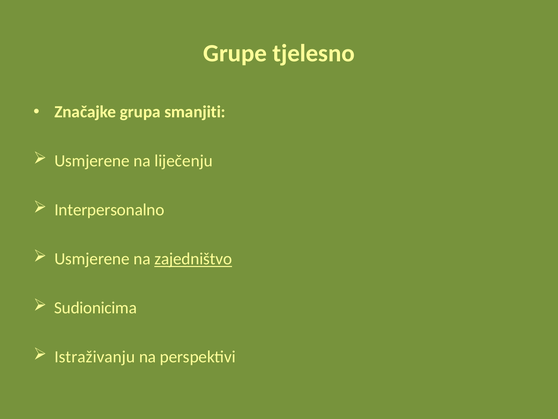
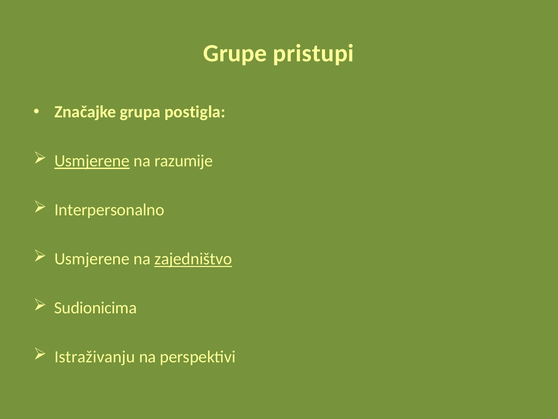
tjelesno: tjelesno -> pristupi (313, 53)
smanjiti: smanjiti -> postigla (195, 112)
Usmjerene underline: none -> present (92, 161)
liječenju: liječenju -> razumije (184, 161)
